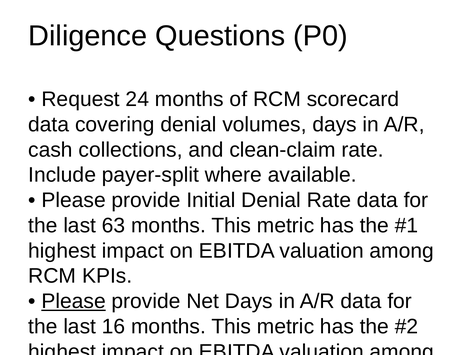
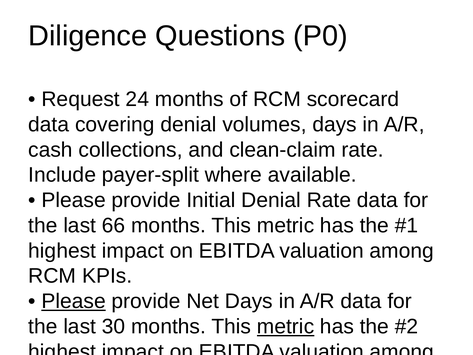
63: 63 -> 66 (114, 225)
16: 16 -> 30 (114, 326)
metric underline: none -> present (286, 326)
